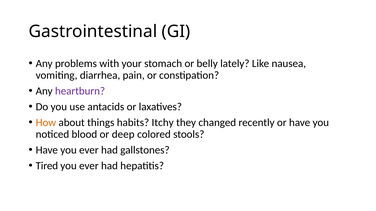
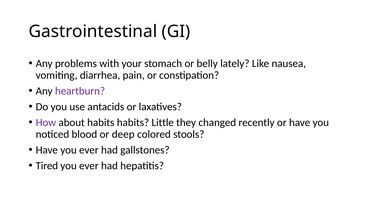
How colour: orange -> purple (46, 123)
about things: things -> habits (101, 123)
Itchy: Itchy -> Little (163, 123)
